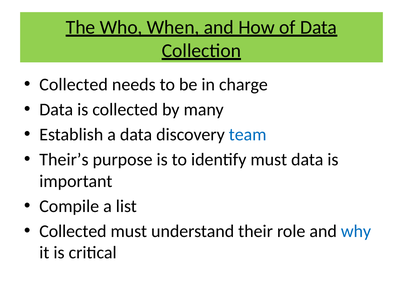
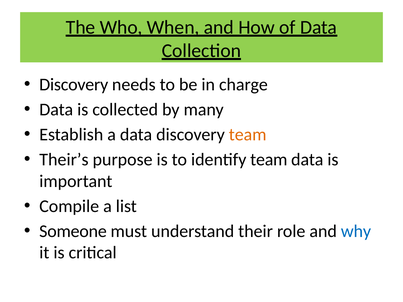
Collected: Collected -> Discovery (74, 85)
team colour: blue -> orange (248, 135)
identify must: must -> team (269, 160)
Collected: Collected -> Someone (73, 231)
